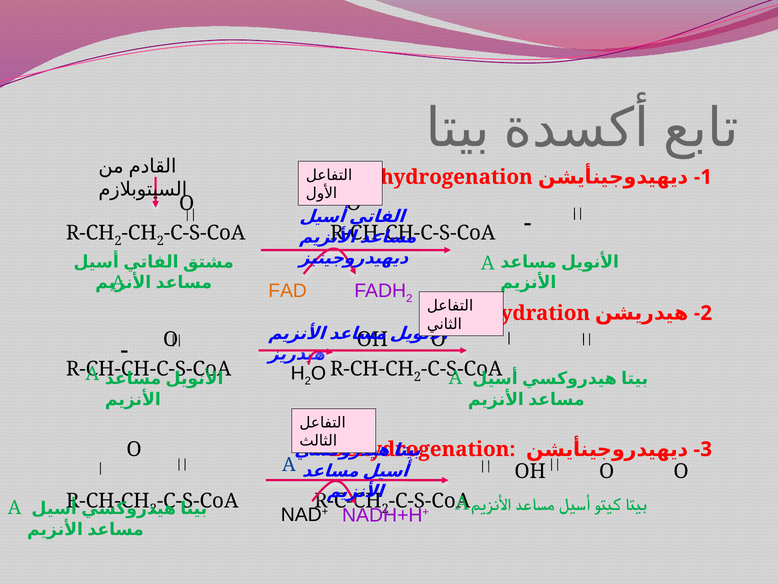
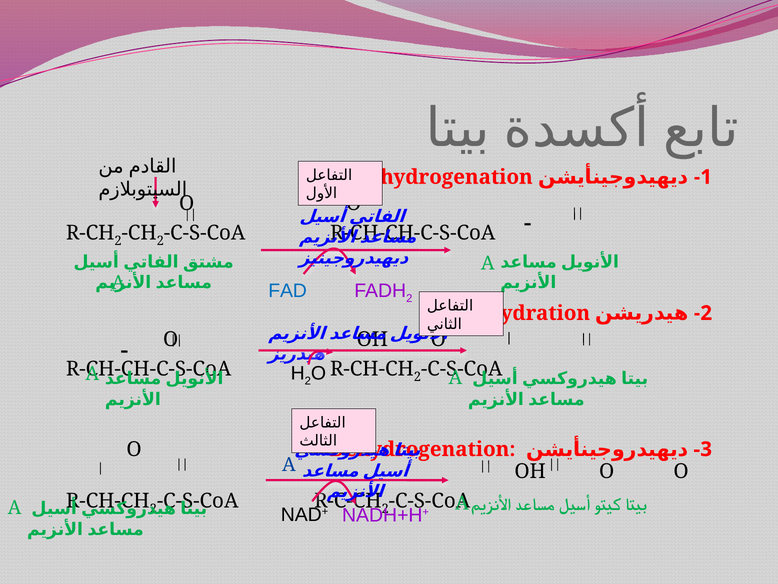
FAD colour: orange -> blue (288, 291)
